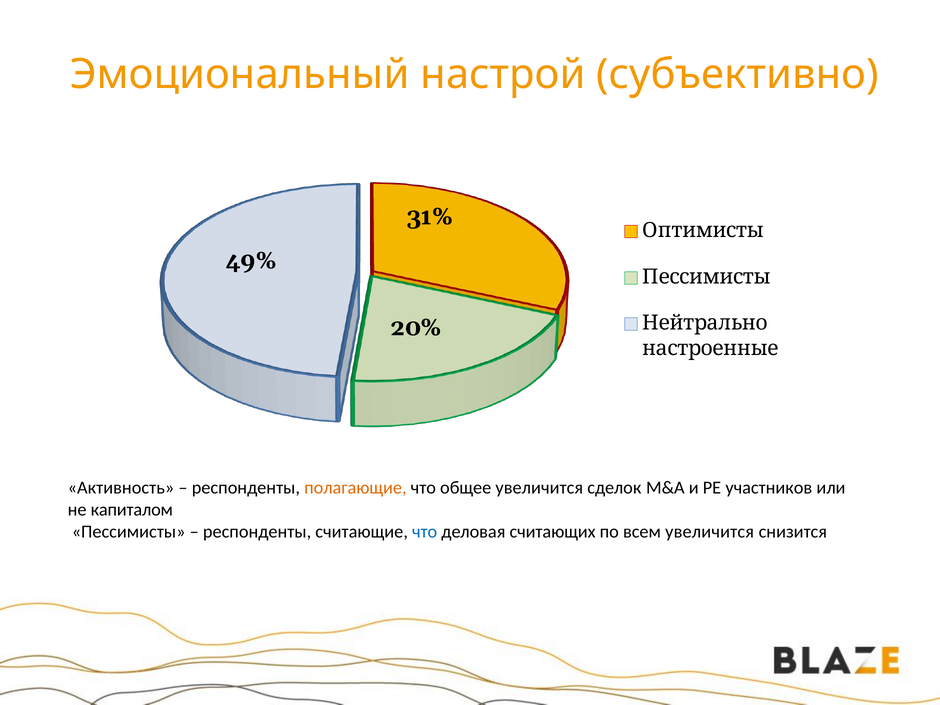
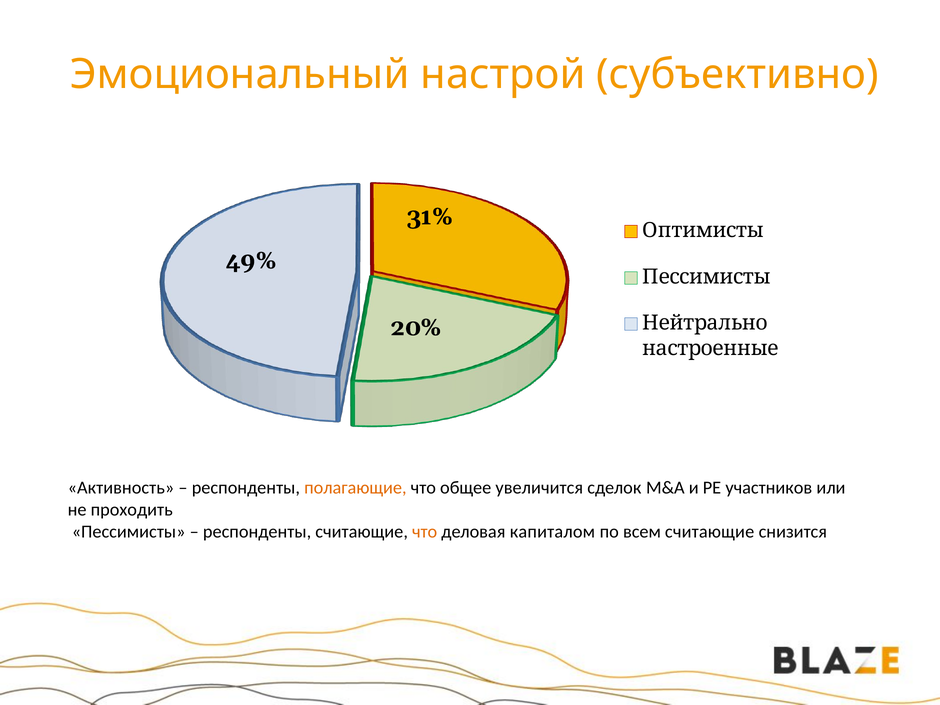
капиталом: капиталом -> проходить (132, 510)
что colour: blue -> orange (425, 532)
считающих: считающих -> капиталом (552, 532)
всем увеличится: увеличится -> считающие (710, 532)
